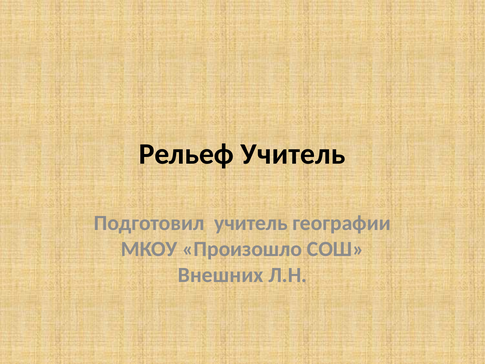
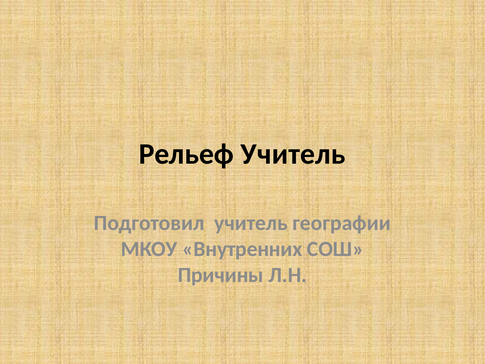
Произошло: Произошло -> Внутренних (242, 249)
Внешних: Внешних -> Причины (221, 275)
